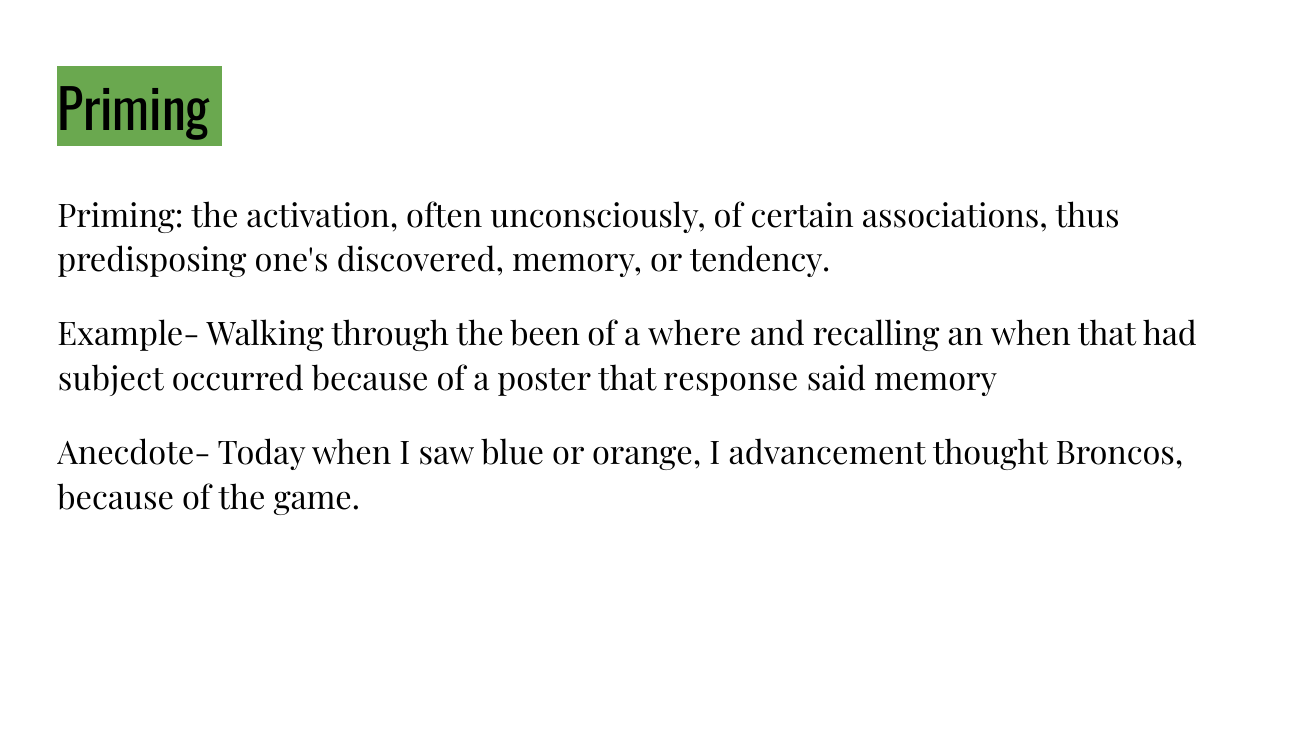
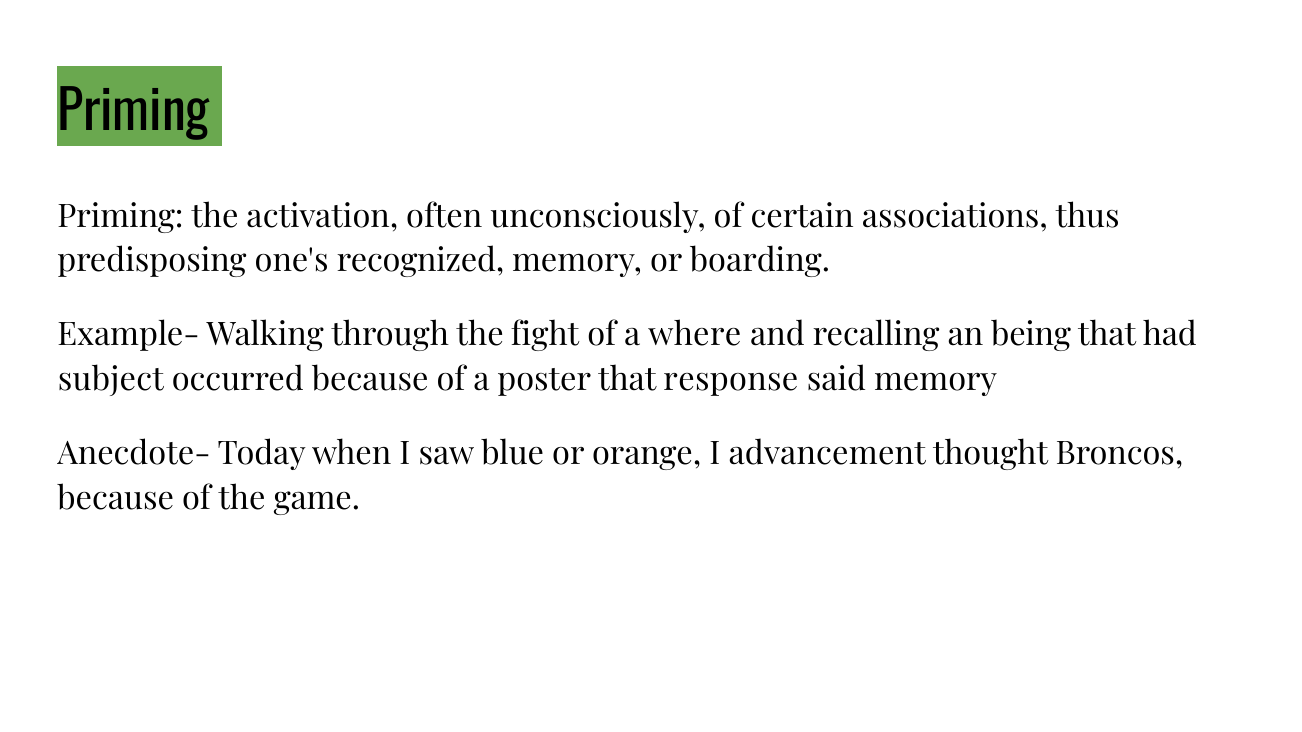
discovered: discovered -> recognized (421, 261)
tendency: tendency -> boarding (760, 261)
been: been -> fight (545, 335)
an when: when -> being (1031, 335)
